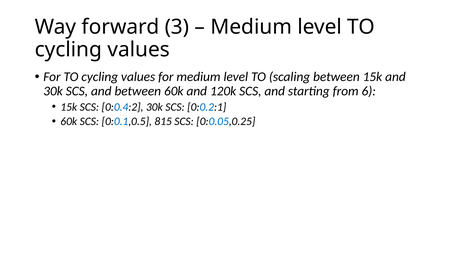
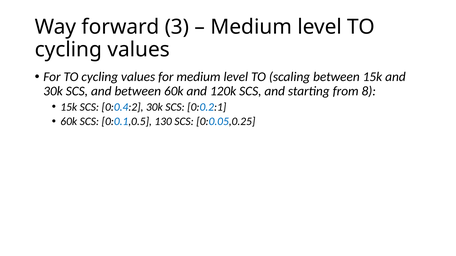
6: 6 -> 8 (369, 91)
815: 815 -> 130 (163, 122)
